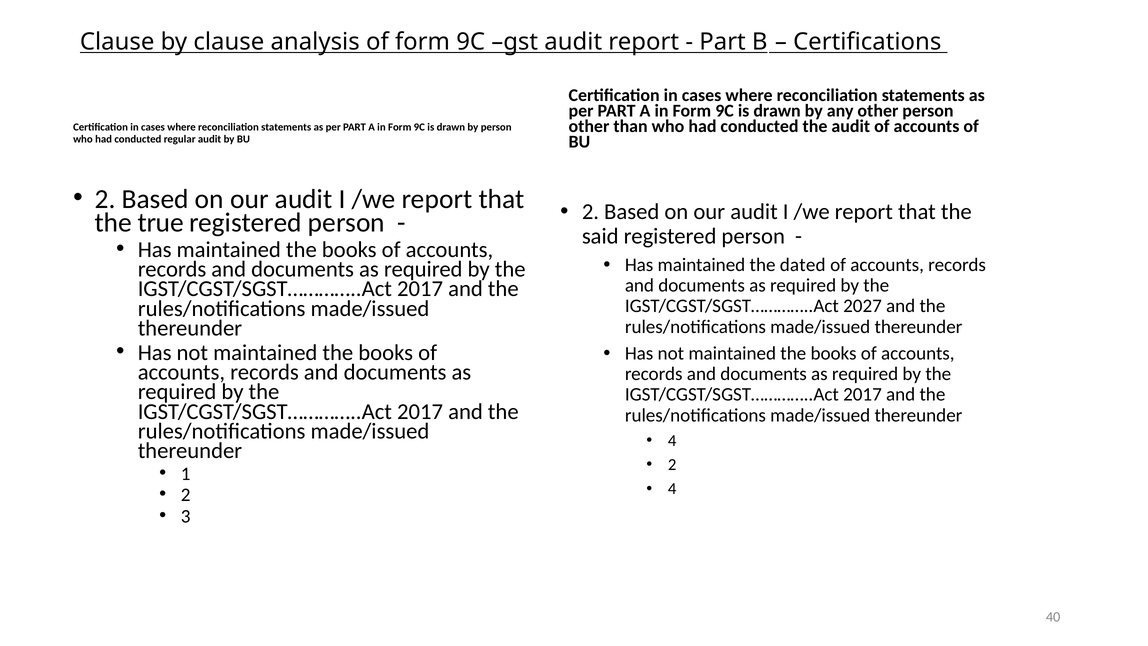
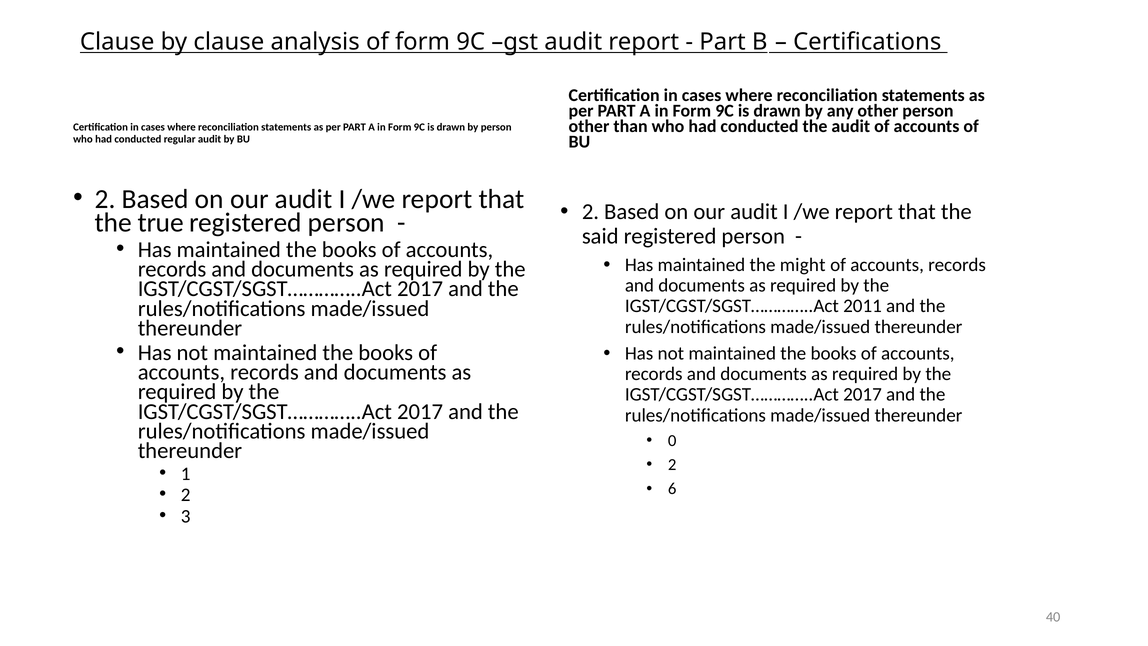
dated: dated -> might (803, 265)
2027: 2027 -> 2011 (863, 306)
4: 4 -> 0 (672, 440)
4: 4 -> 6 (672, 489)
